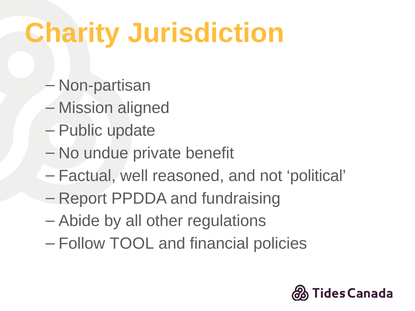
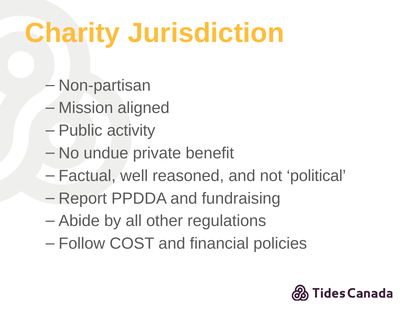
update: update -> activity (131, 131)
TOOL: TOOL -> COST (132, 244)
